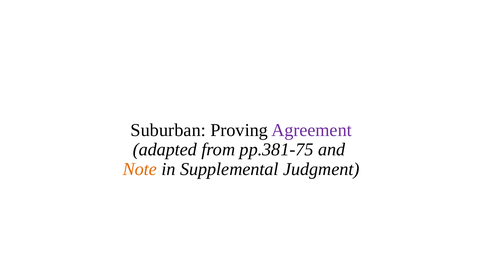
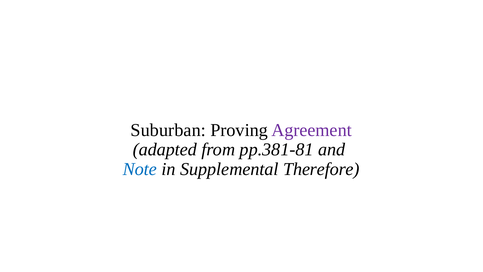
pp.381-75: pp.381-75 -> pp.381-81 (277, 149)
Note colour: orange -> blue (140, 169)
Judgment: Judgment -> Therefore (321, 169)
